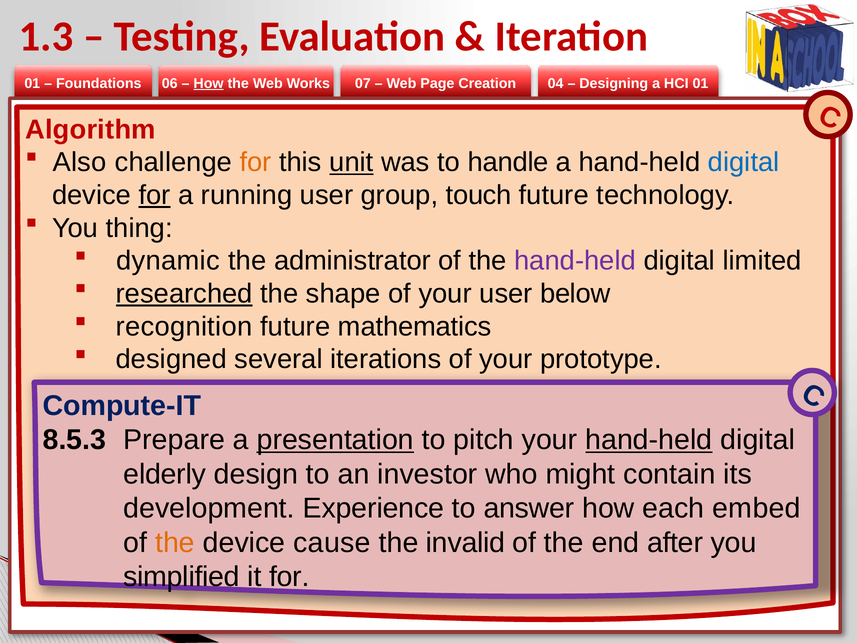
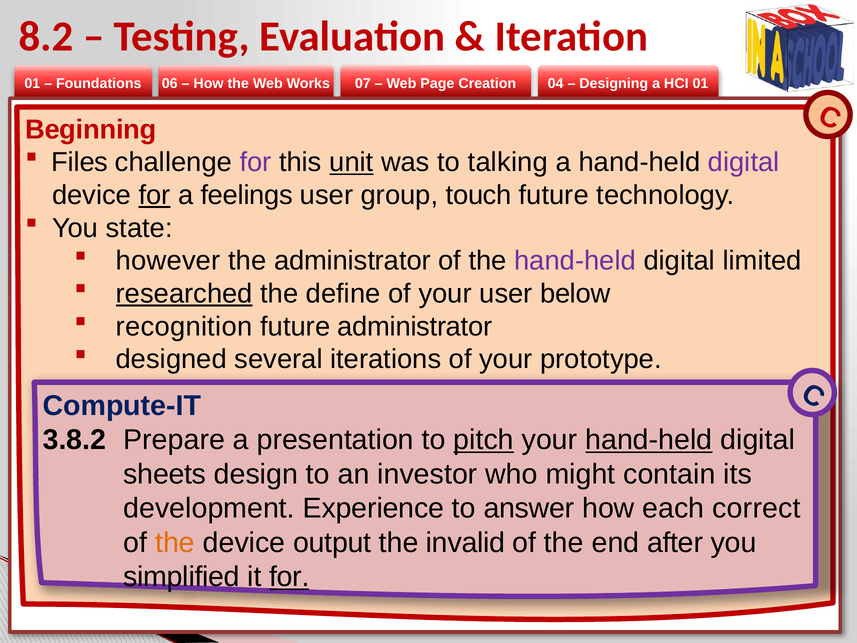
1.3: 1.3 -> 8.2 (46, 36)
How underline: present -> none (208, 83)
Algorithm: Algorithm -> Beginning (91, 130)
Also: Also -> Files (80, 162)
for colour: orange -> purple (256, 162)
handle: handle -> talking (508, 162)
digital colour: blue -> purple (744, 162)
running: running -> feelings (247, 195)
thing: thing -> state (139, 228)
dynamic: dynamic -> however (168, 261)
shape: shape -> define (343, 294)
future mathematics: mathematics -> administrator (415, 326)
8.5.3: 8.5.3 -> 3.8.2 (74, 440)
presentation underline: present -> none (335, 440)
pitch underline: none -> present (484, 440)
elderly: elderly -> sheets (165, 474)
embed: embed -> correct (757, 508)
cause: cause -> output (332, 543)
for underline: none -> present (289, 577)
